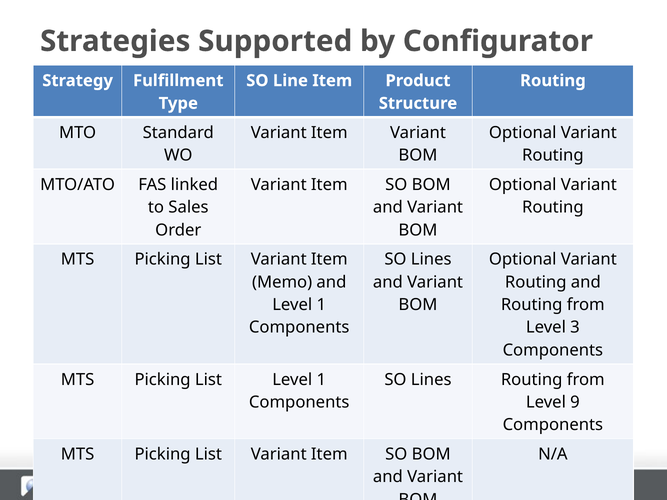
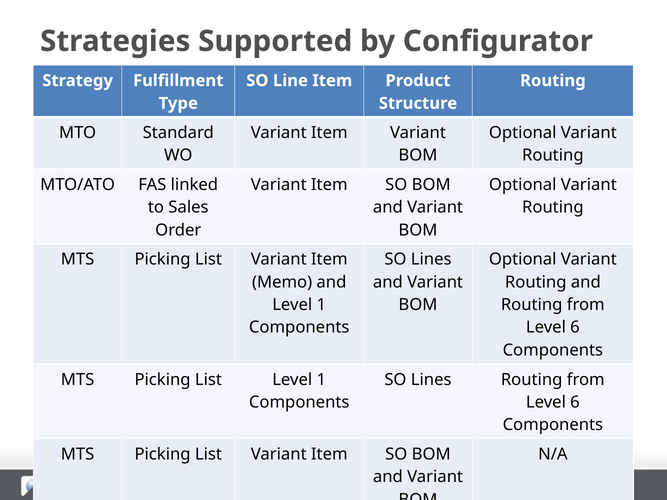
3: 3 -> 6 (575, 328)
9: 9 -> 6 (575, 402)
